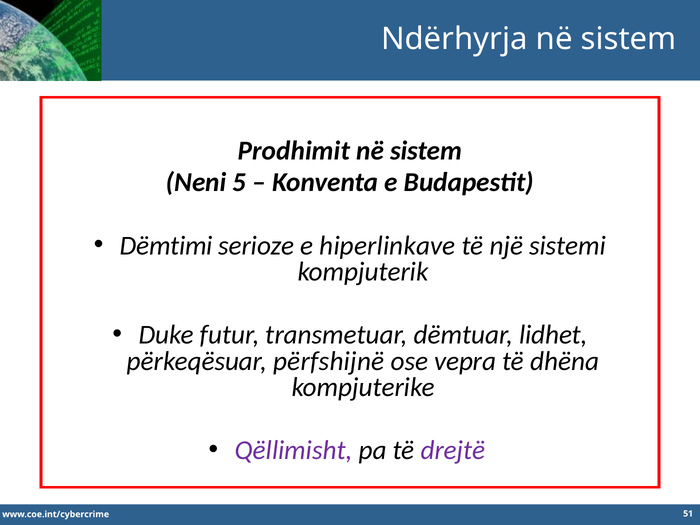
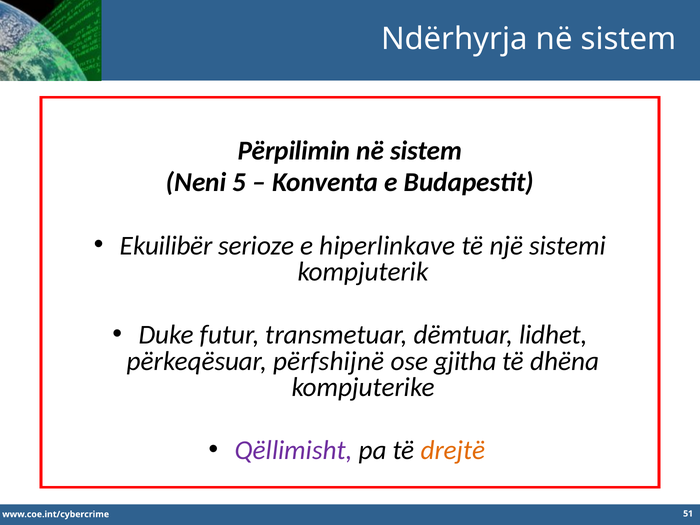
Prodhimit: Prodhimit -> Përpilimin (294, 151)
Dëmtimi: Dëmtimi -> Ekuilibër (166, 246)
vepra: vepra -> gjitha (465, 361)
drejtë colour: purple -> orange (453, 450)
